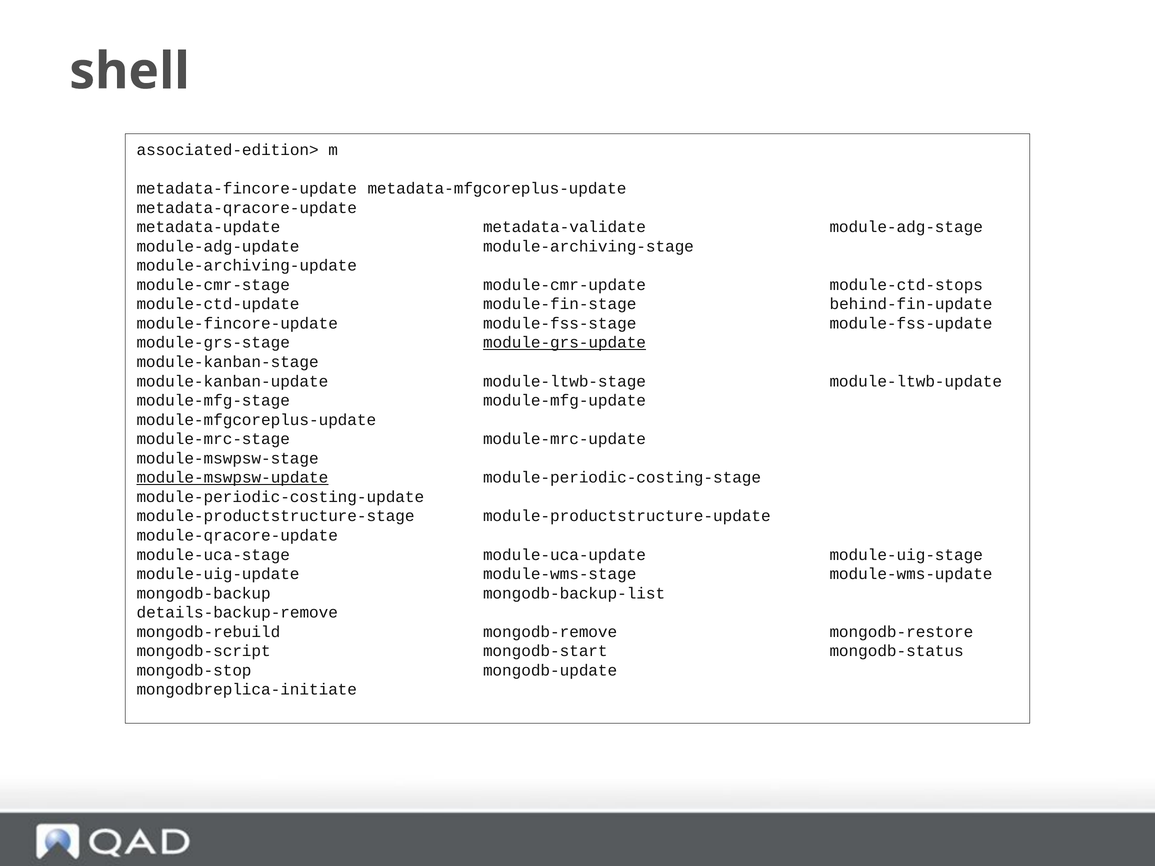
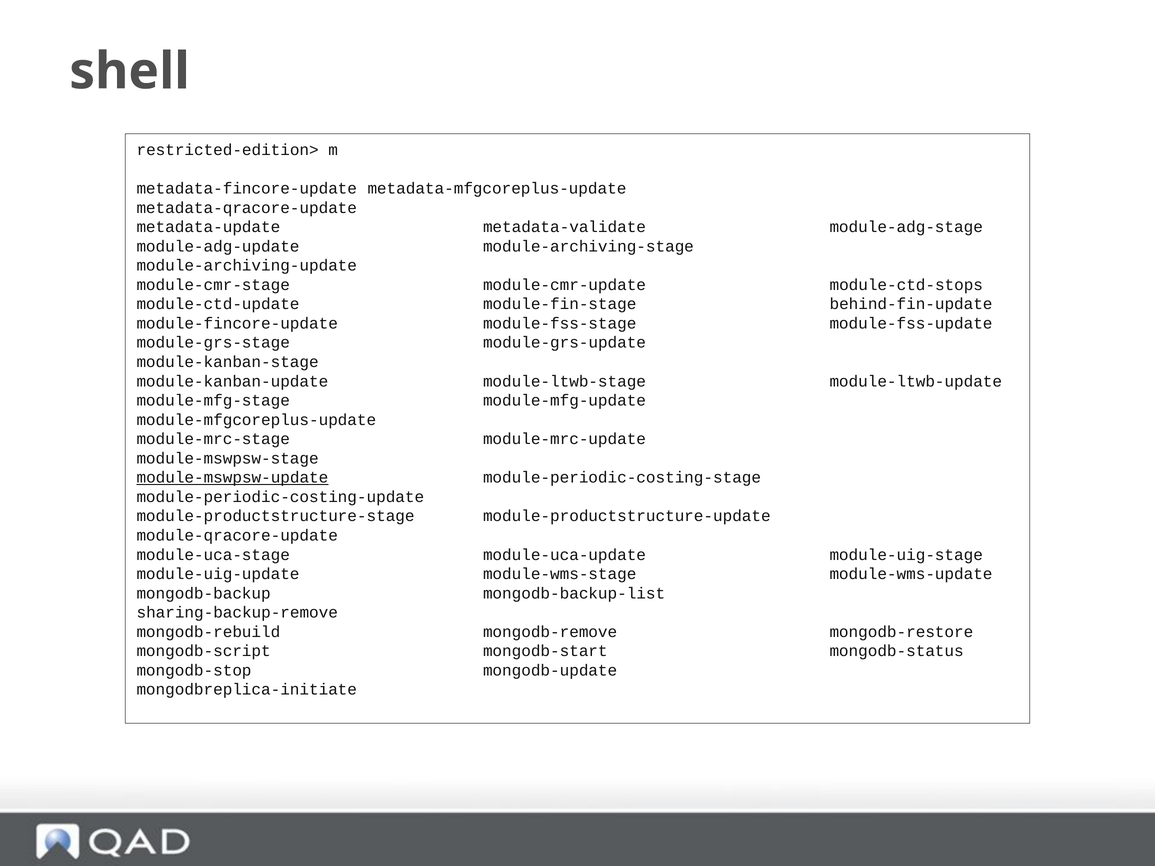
associated-edition>: associated-edition> -> restricted-edition> (228, 150)
module-grs-update underline: present -> none (565, 343)
details-backup-remove: details-backup-remove -> sharing-backup-remove (237, 613)
